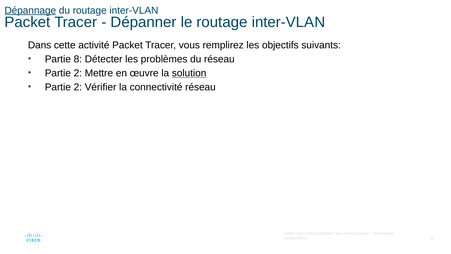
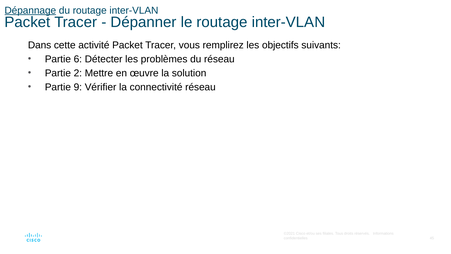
8: 8 -> 6 (78, 59)
solution underline: present -> none (189, 73)
2: 2 -> 9 (78, 87)
